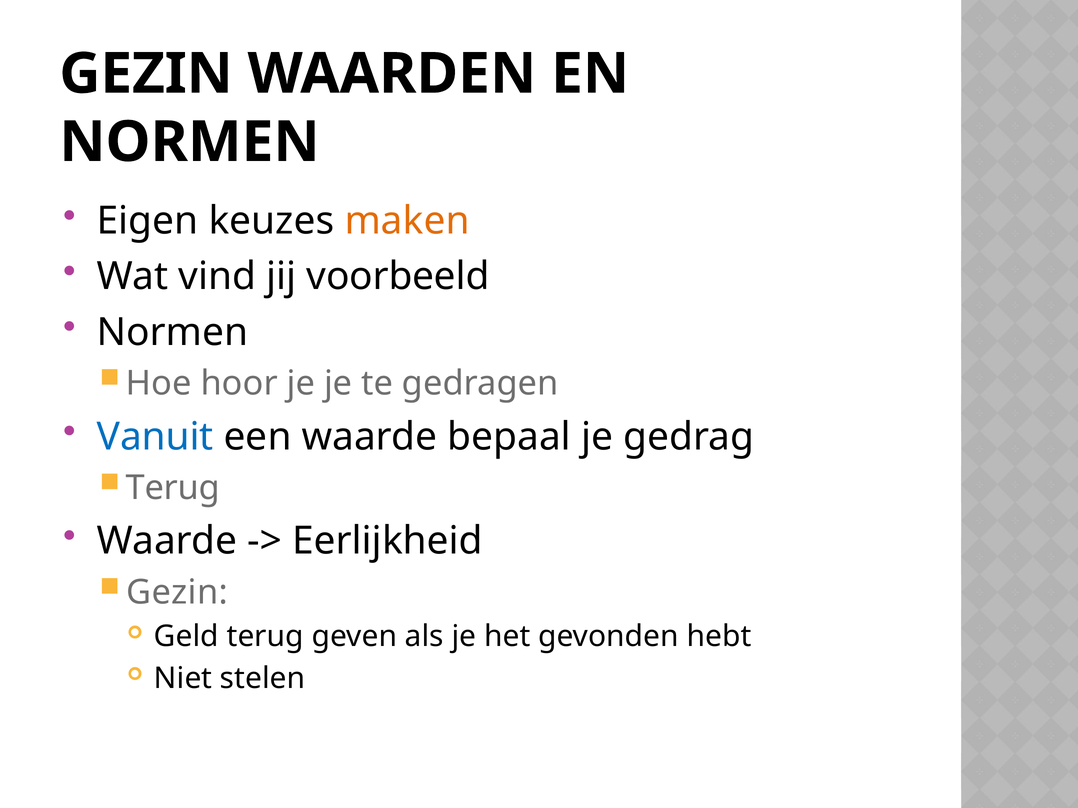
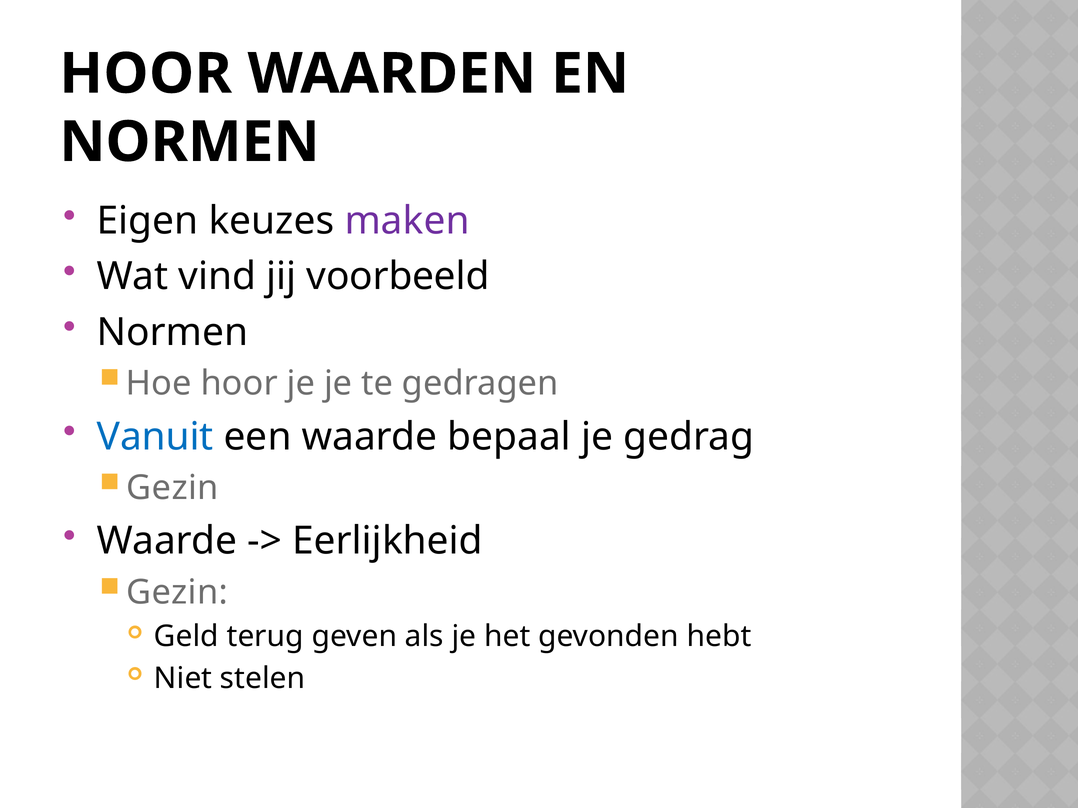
GEZIN: GEZIN -> HOOR (146, 74)
maken colour: orange -> purple (407, 221)
Terug: Terug -> Gezin (172, 488)
